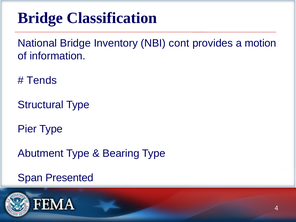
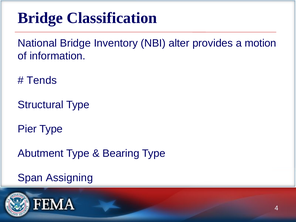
cont: cont -> alter (179, 43)
Presented: Presented -> Assigning (69, 178)
